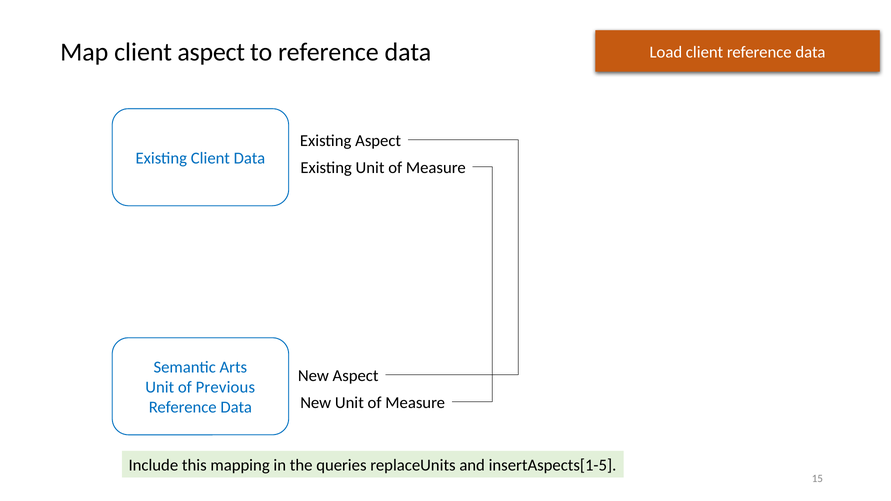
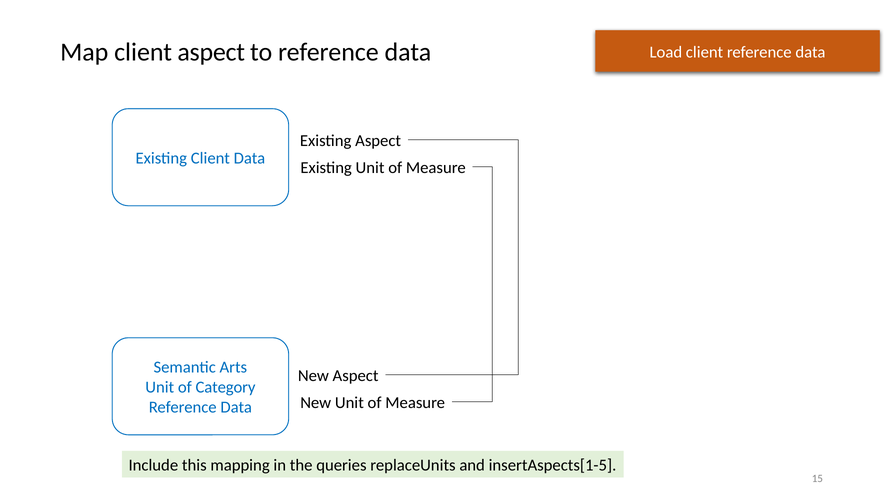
Previous: Previous -> Category (226, 388)
